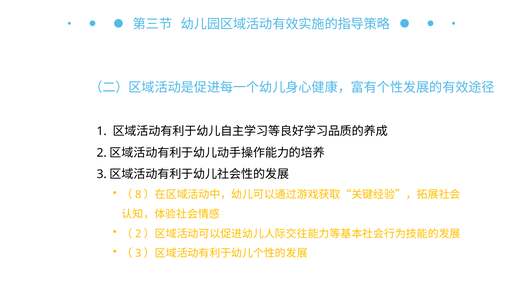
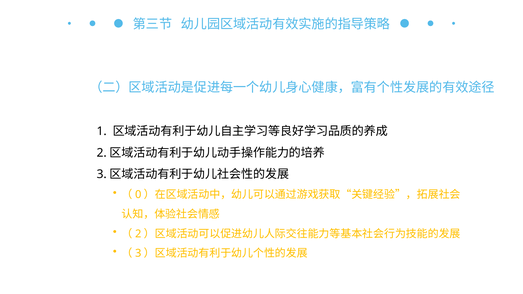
8: 8 -> 0 (138, 195)
